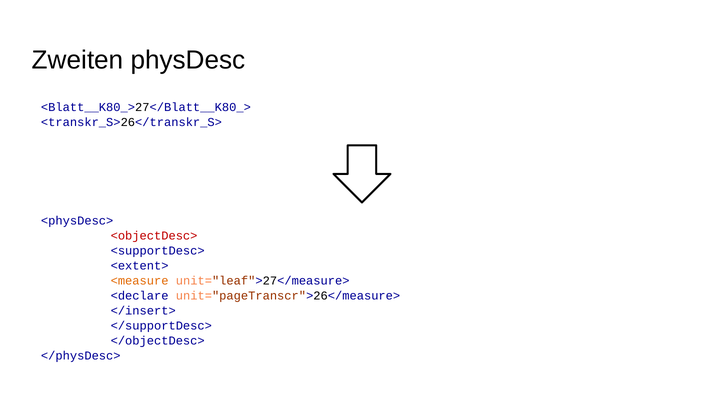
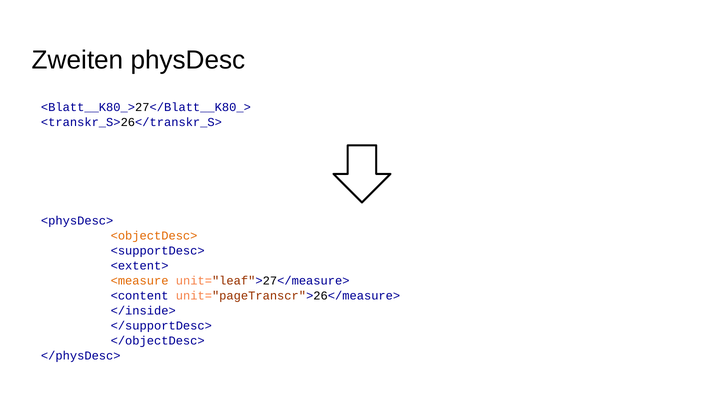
<objectDesc> colour: red -> orange (154, 235)
<declare: <declare -> <content (140, 295)
</insert>: </insert> -> </inside> (143, 310)
